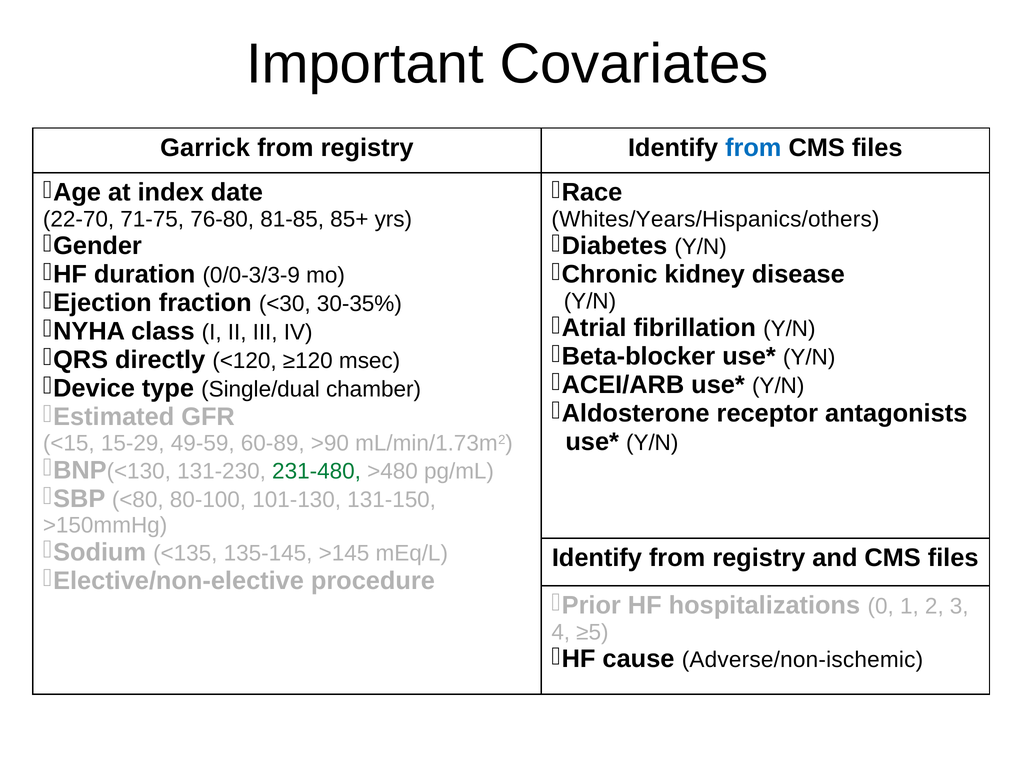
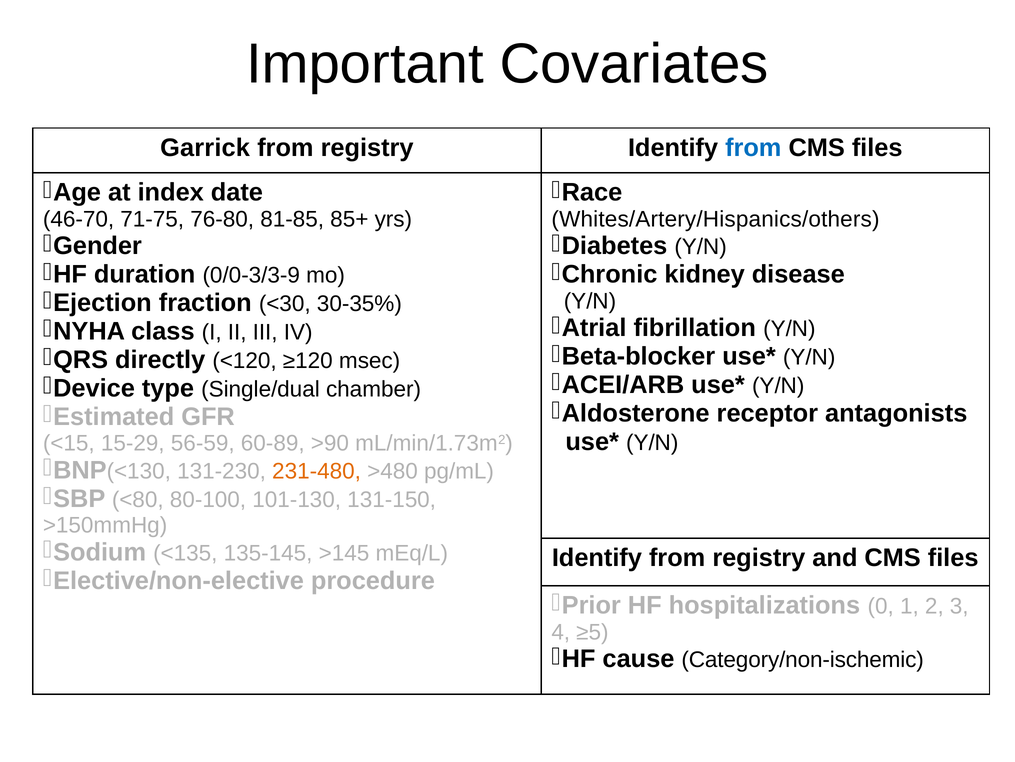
22-70: 22-70 -> 46-70 (79, 219)
Whites/Years/Hispanics/others: Whites/Years/Hispanics/others -> Whites/Artery/Hispanics/others (716, 219)
49-59: 49-59 -> 56-59 (203, 443)
231-480 colour: green -> orange (317, 471)
Adverse/non-ischemic: Adverse/non-ischemic -> Category/non-ischemic (803, 659)
